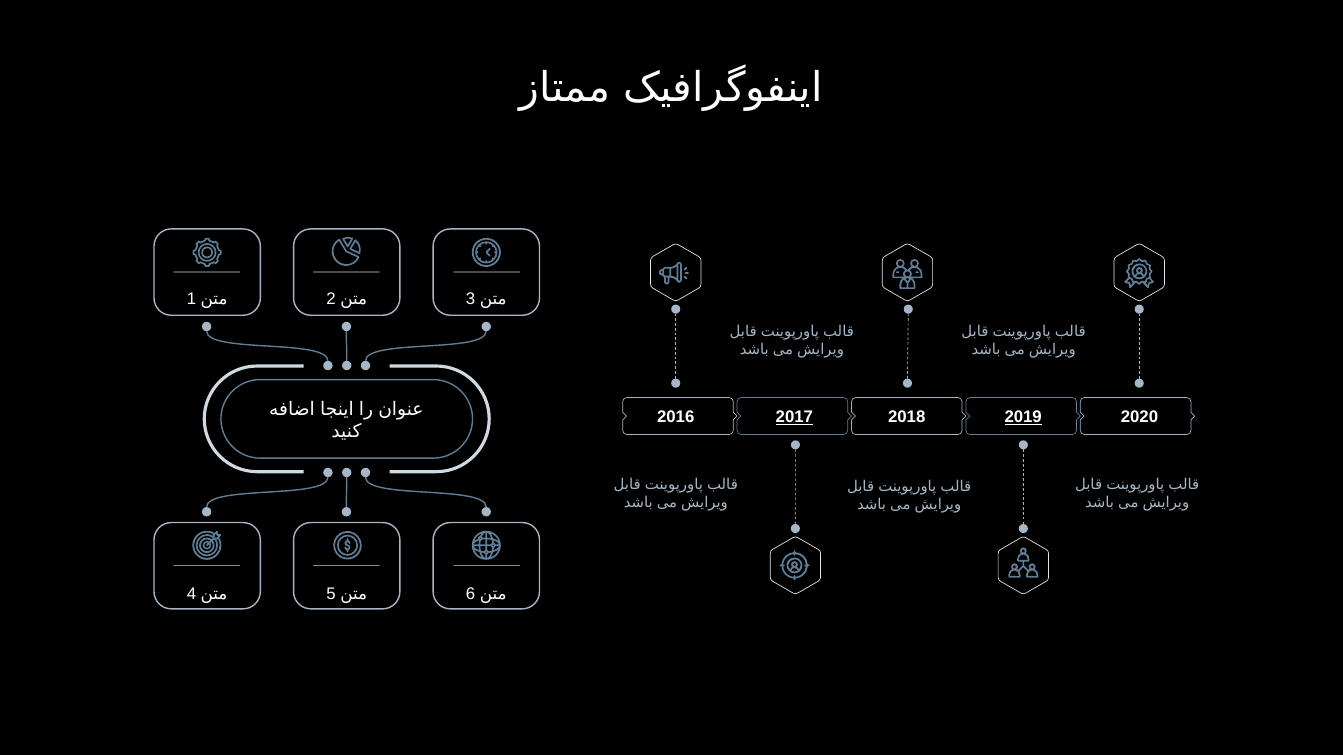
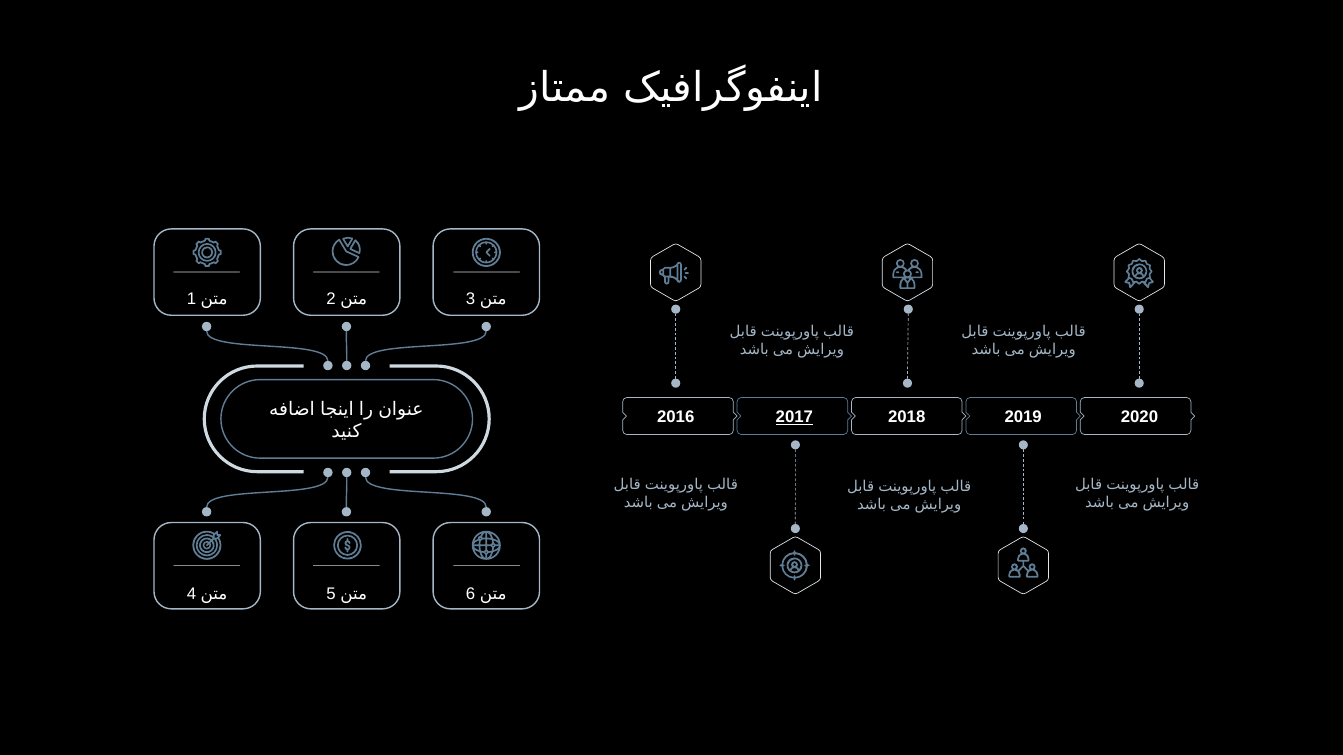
2019 underline: present -> none (1023, 418)
